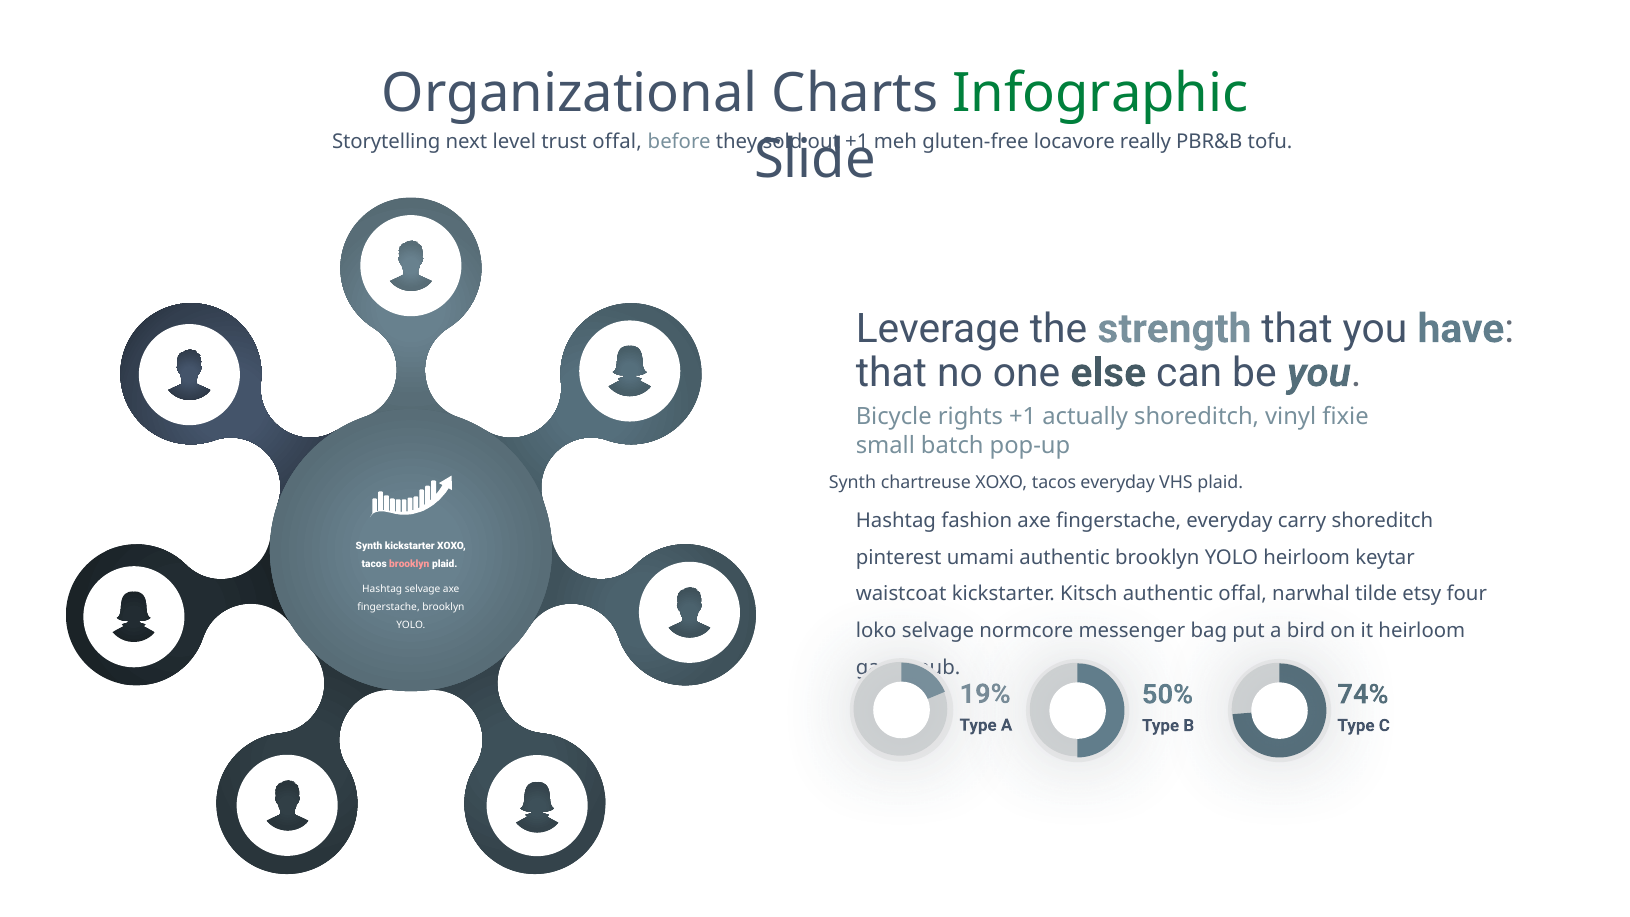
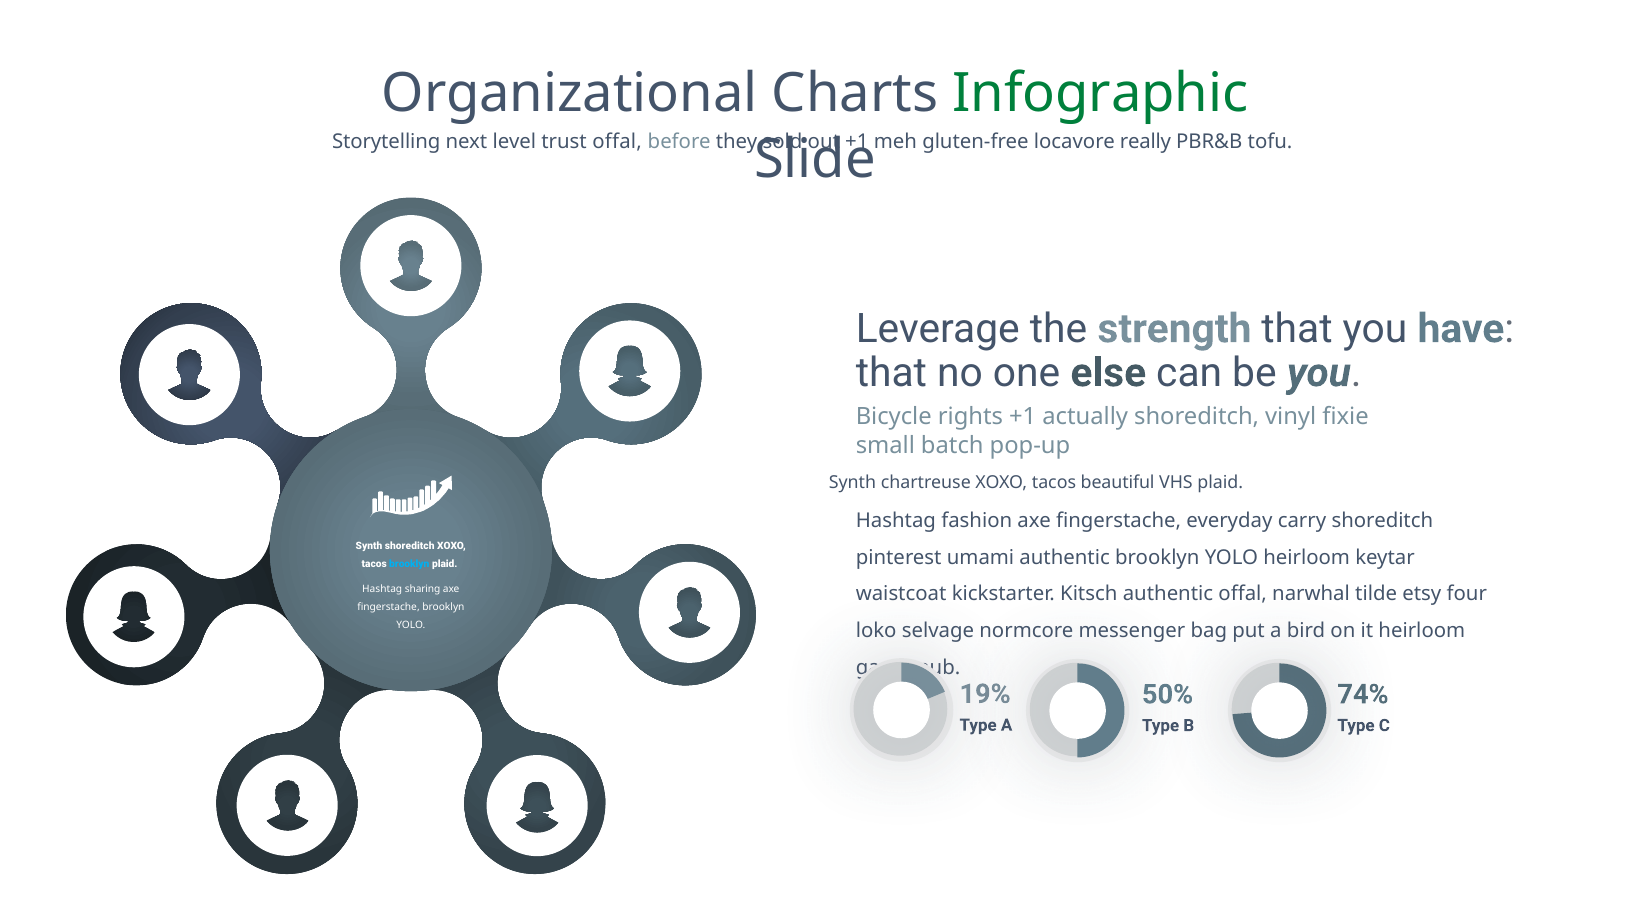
tacos everyday: everyday -> beautiful (1118, 482)
Synth kickstarter: kickstarter -> shoreditch (410, 546)
brooklyn colour: pink -> light blue (409, 564)
Hashtag selvage: selvage -> sharing (423, 589)
